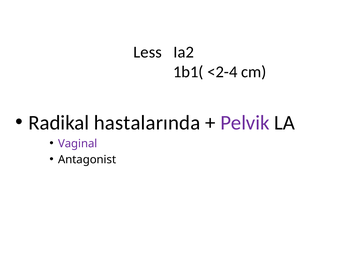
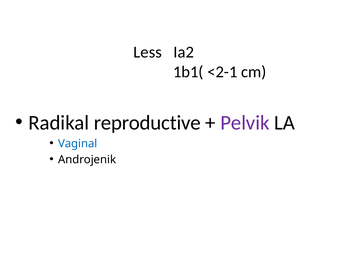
<2-4: <2-4 -> <2-1 (222, 72)
hastalarında: hastalarında -> reproductive (147, 123)
Vaginal colour: purple -> blue (78, 143)
Antagonist: Antagonist -> Androjenik (87, 159)
